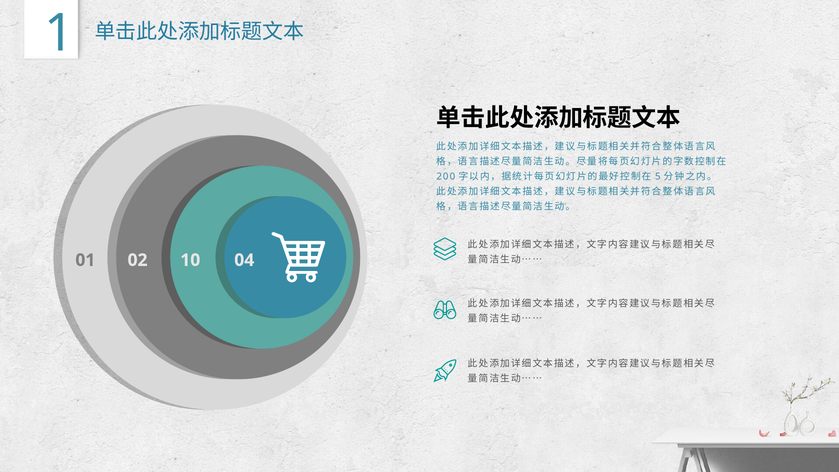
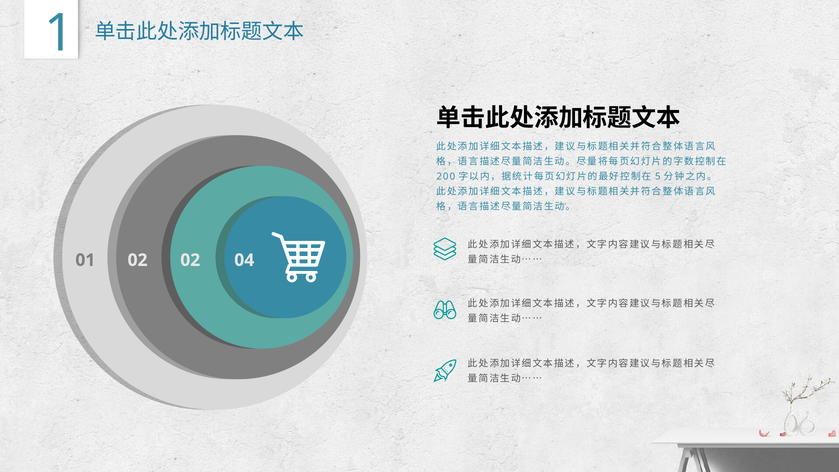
02 10: 10 -> 02 (190, 260)
